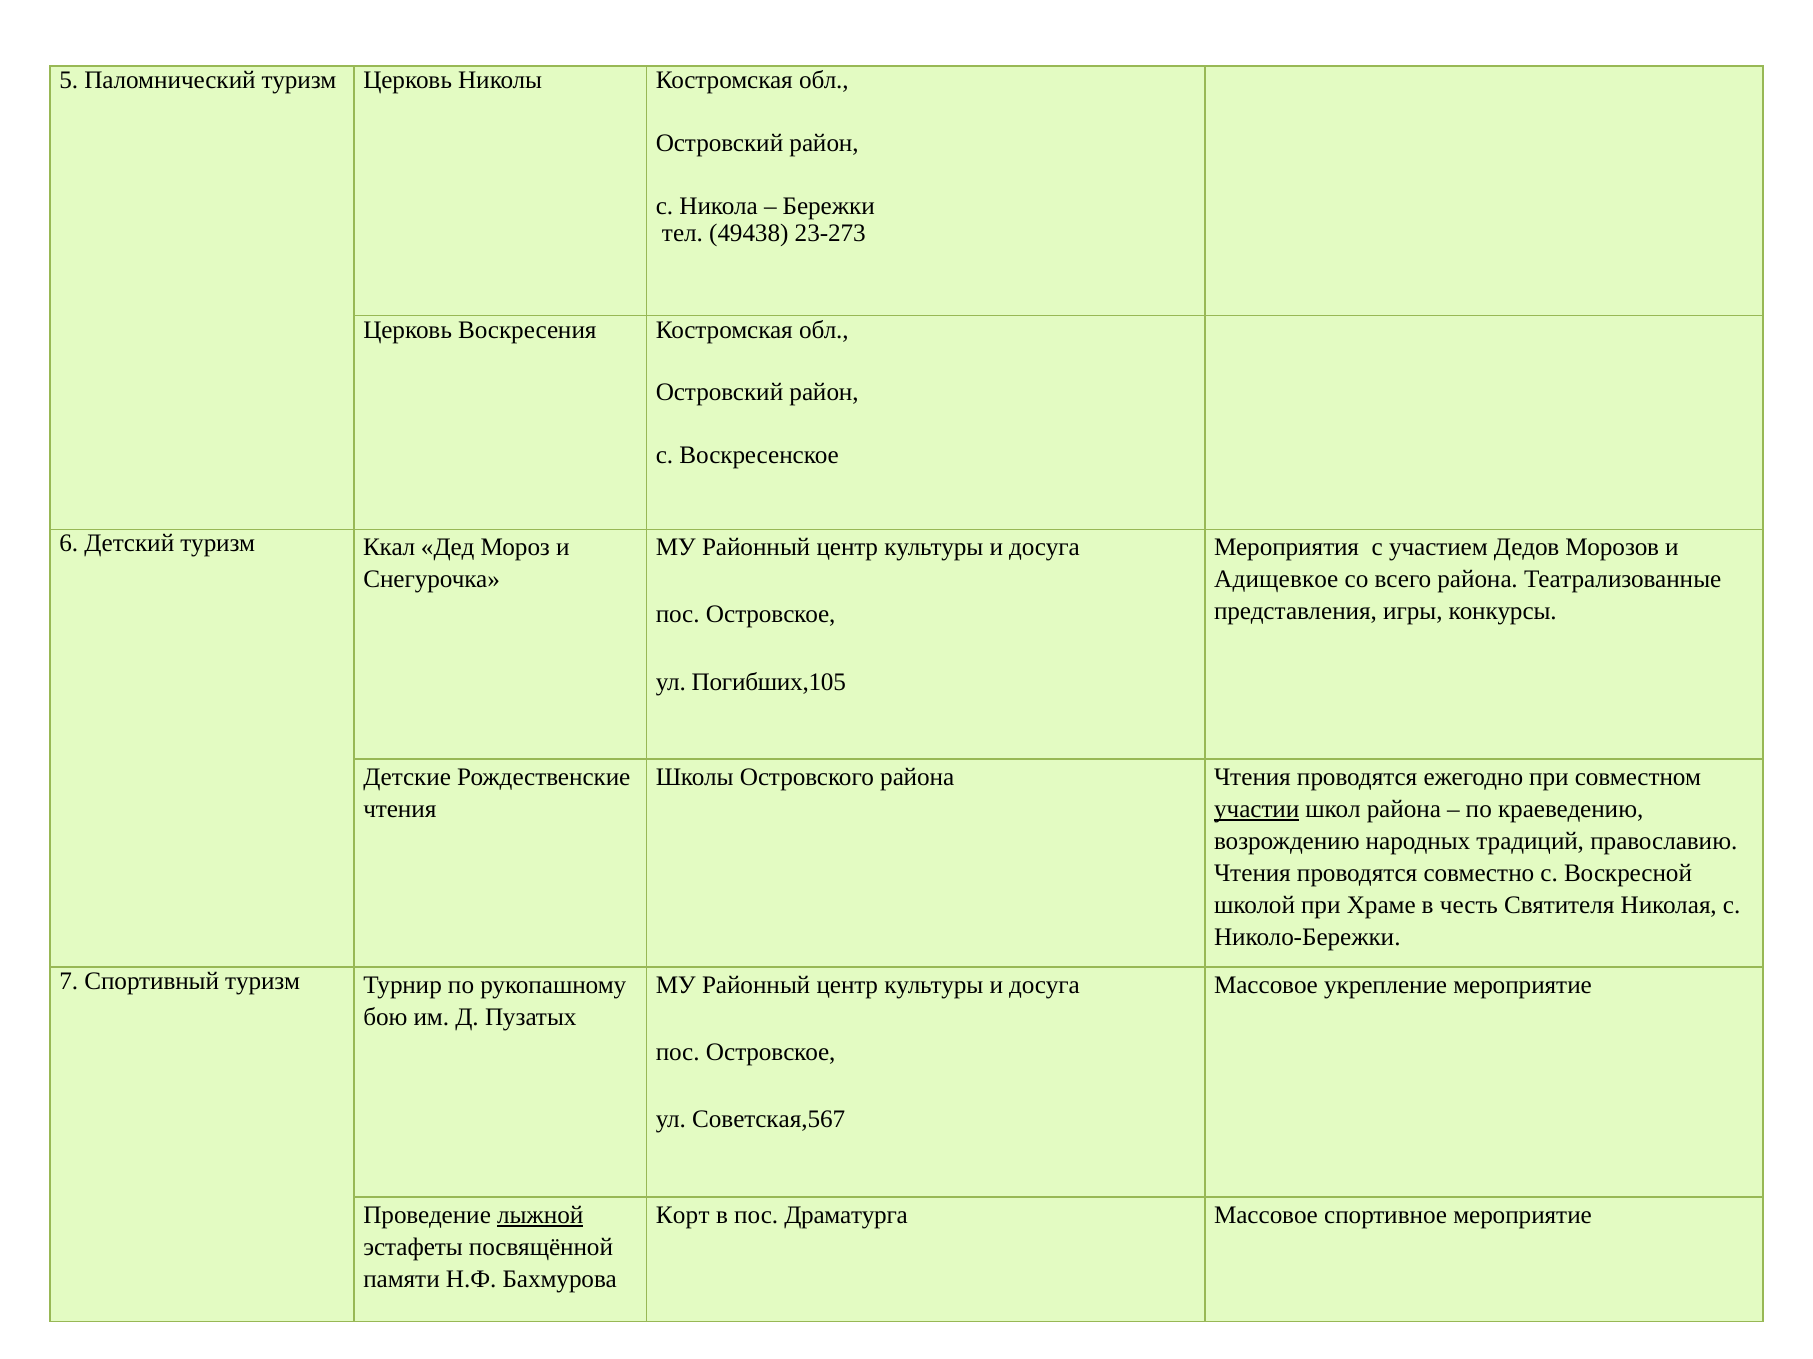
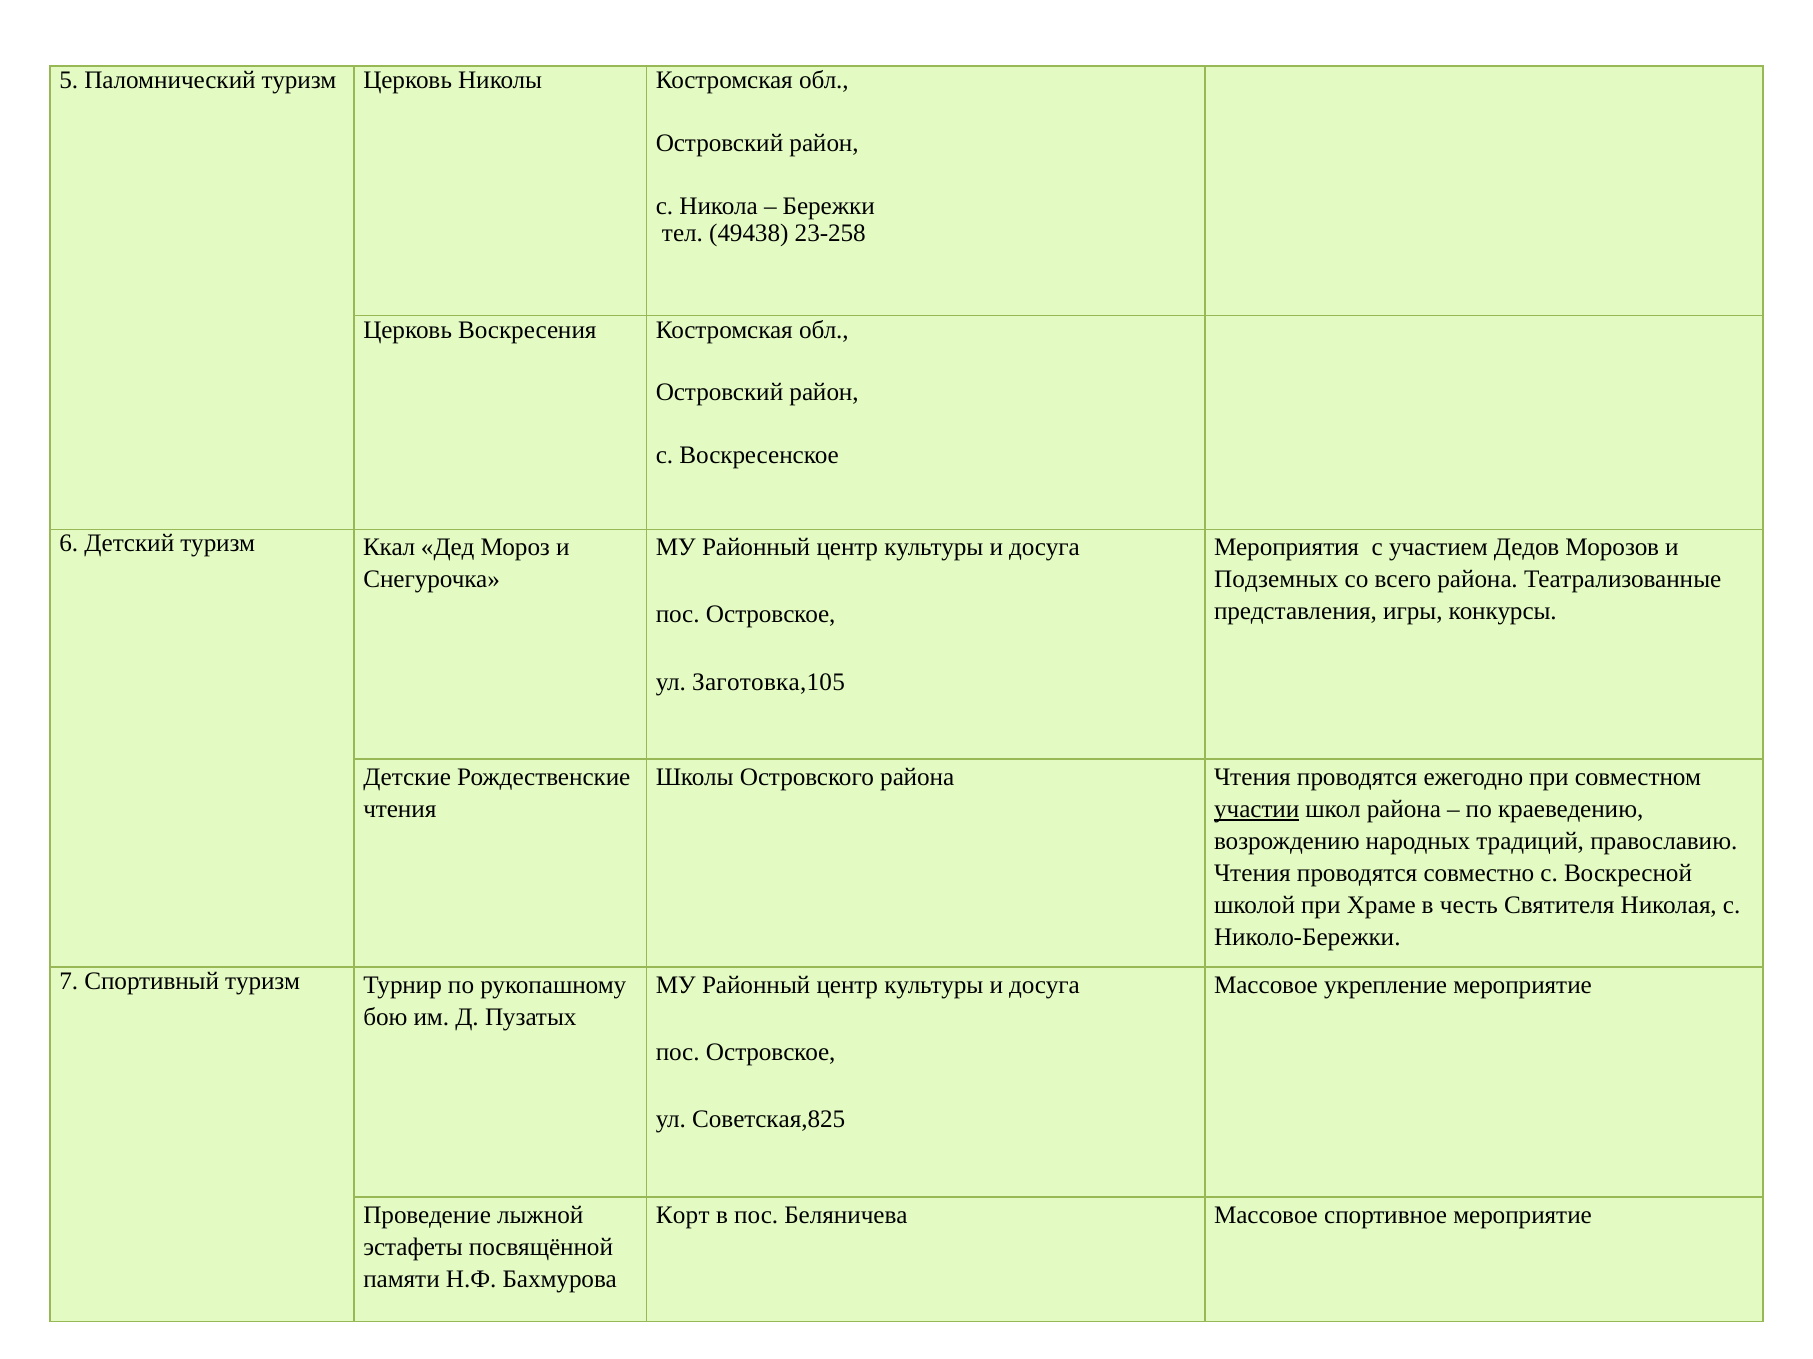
23-273: 23-273 -> 23-258 (830, 234)
Адищевкое: Адищевкое -> Подземных (1276, 580)
Погибших,105: Погибших,105 -> Заготовка,105 (769, 682)
Советская,567: Советская,567 -> Советская,825 (769, 1120)
лыжной underline: present -> none (540, 1216)
Драматурга: Драматурга -> Беляничева (846, 1216)
